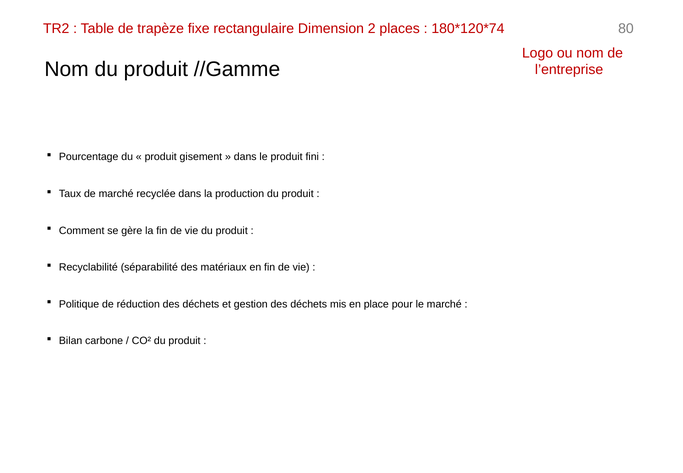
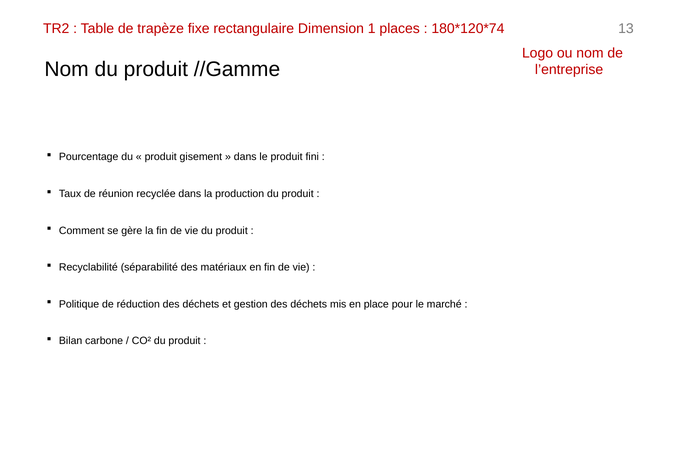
2: 2 -> 1 (372, 29)
80: 80 -> 13 (626, 29)
de marché: marché -> réunion (116, 194)
